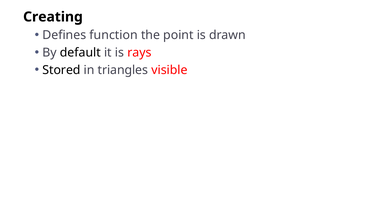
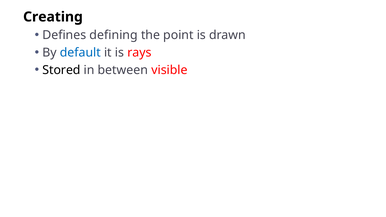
function: function -> defining (114, 35)
default colour: black -> blue (80, 53)
triangles: triangles -> between (123, 70)
